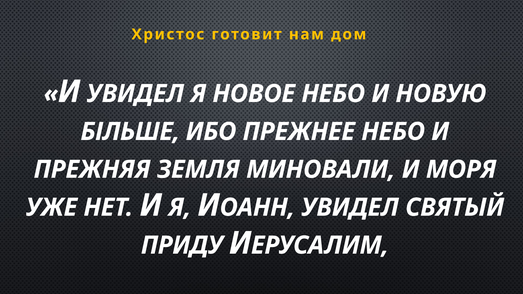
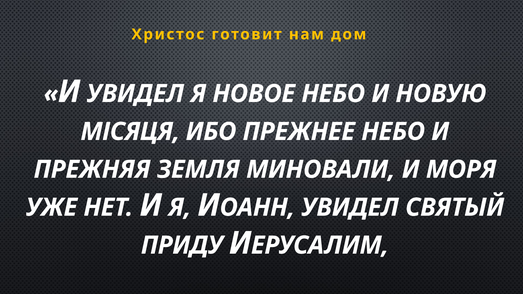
БІЛЬШЕ: БІЛЬШЕ -> МІСЯЦЯ (130, 132)
